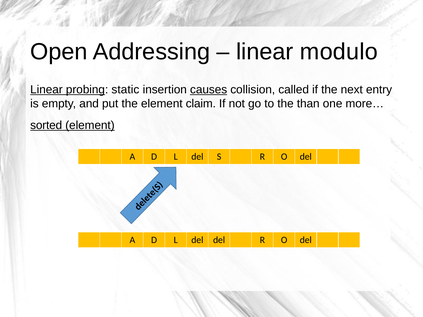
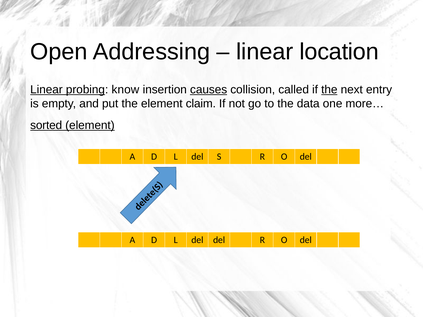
modulo: modulo -> location (339, 52)
static: static -> know (125, 90)
the underline: none -> present (329, 90)
than: than -> data (308, 104)
